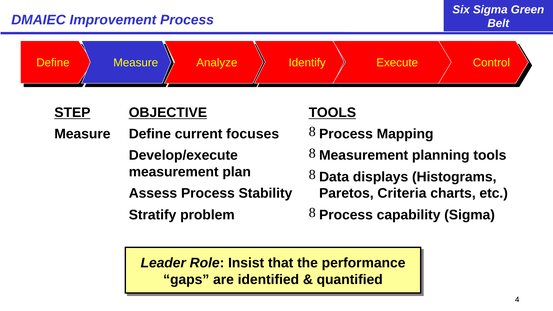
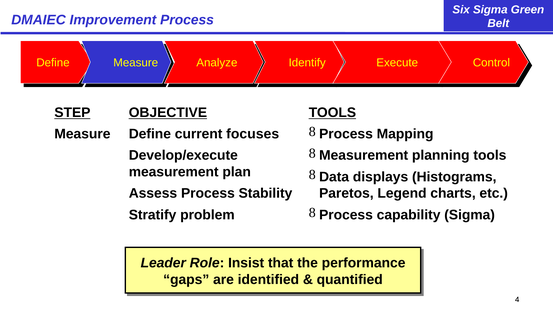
Criteria: Criteria -> Legend (402, 193)
